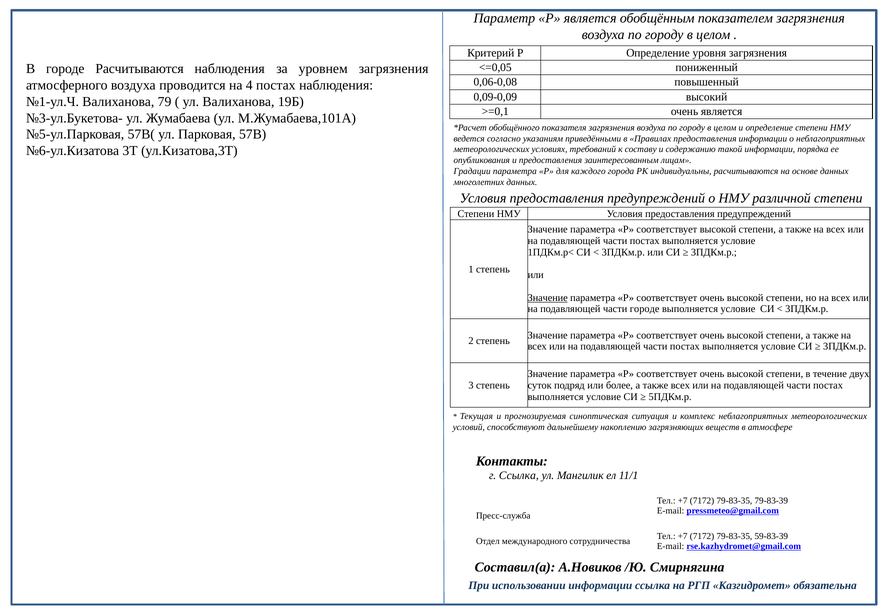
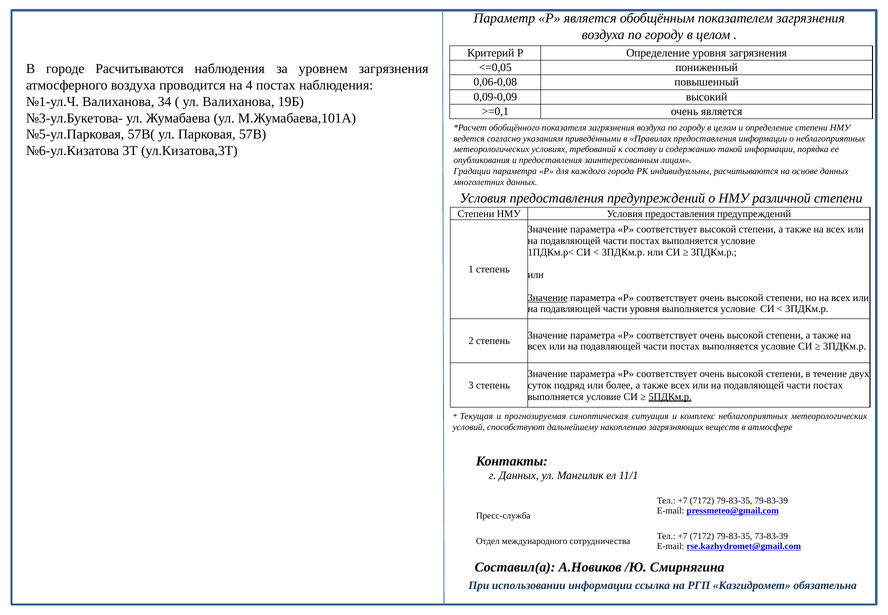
79: 79 -> 34 (165, 102)
части городе: городе -> уровня (645, 309)
5ПДКм.р underline: none -> present (670, 396)
г Ссылка: Ссылка -> Данных (519, 475)
59-83-39: 59-83-39 -> 73-83-39 (771, 536)
